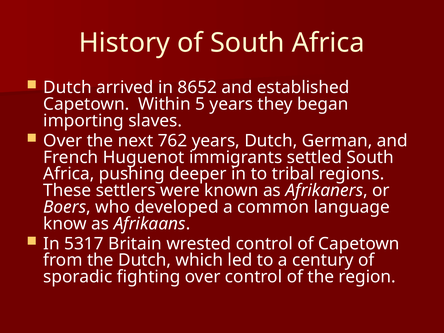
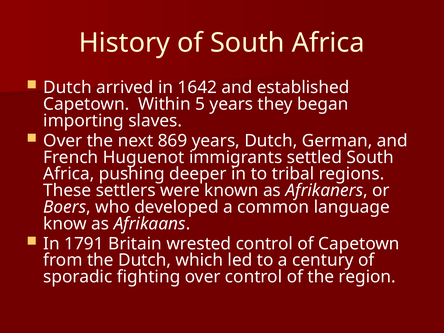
8652: 8652 -> 1642 (197, 87)
762: 762 -> 869 (173, 141)
5317: 5317 -> 1791 (84, 244)
